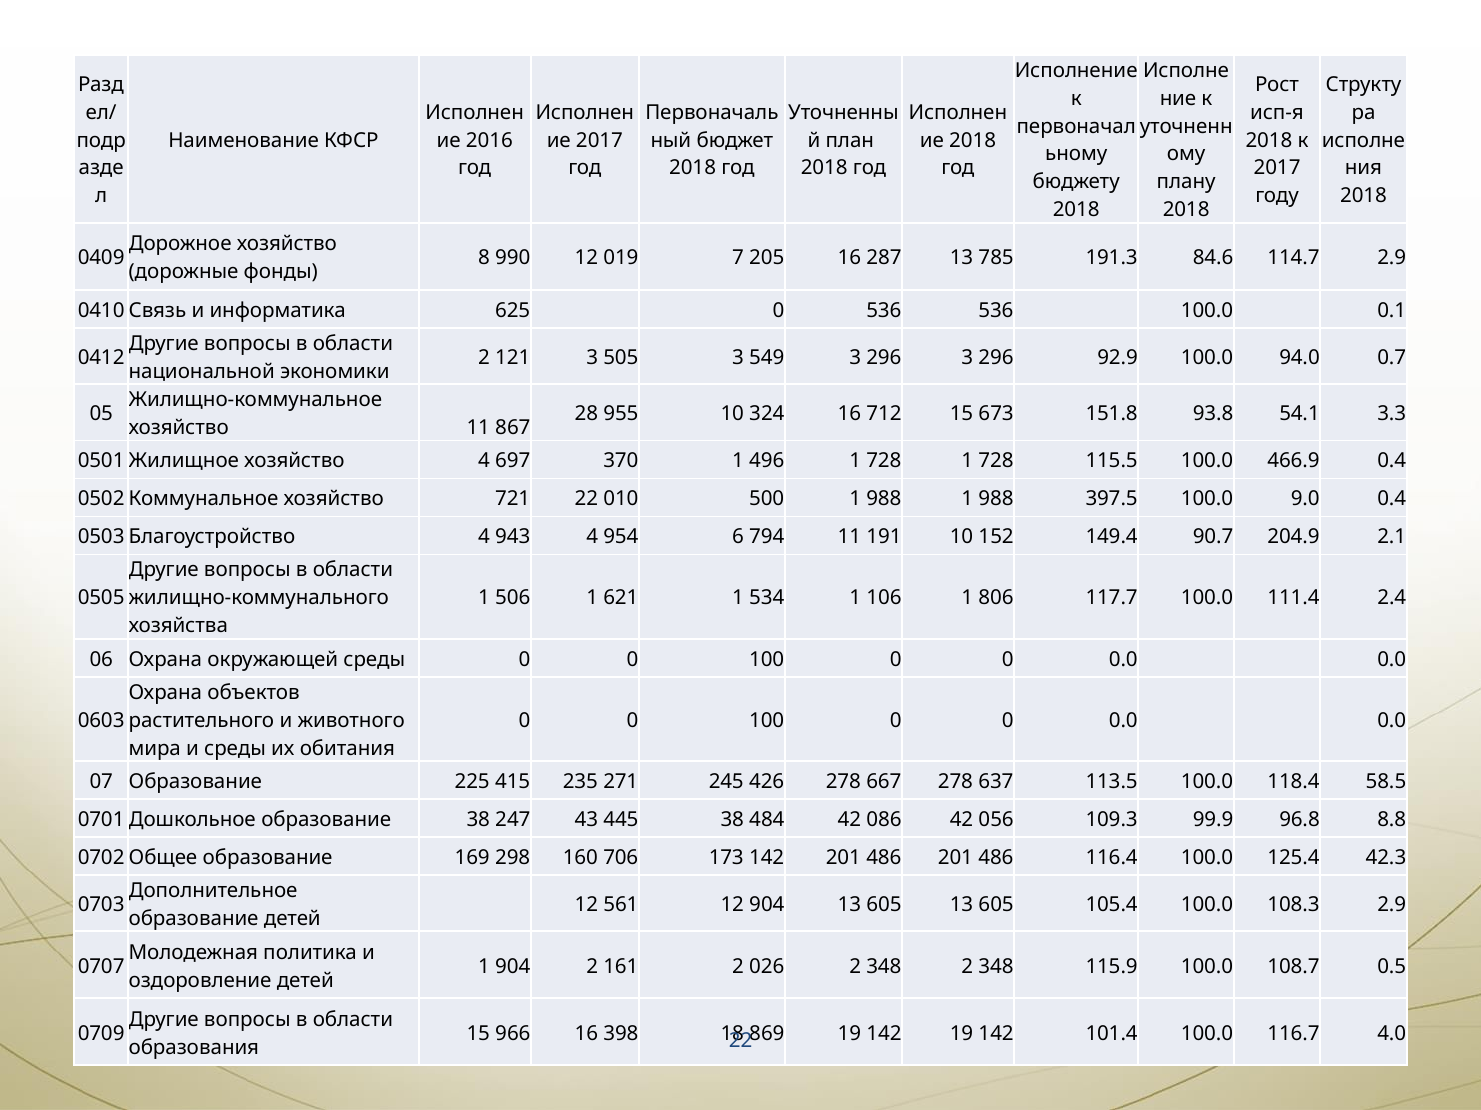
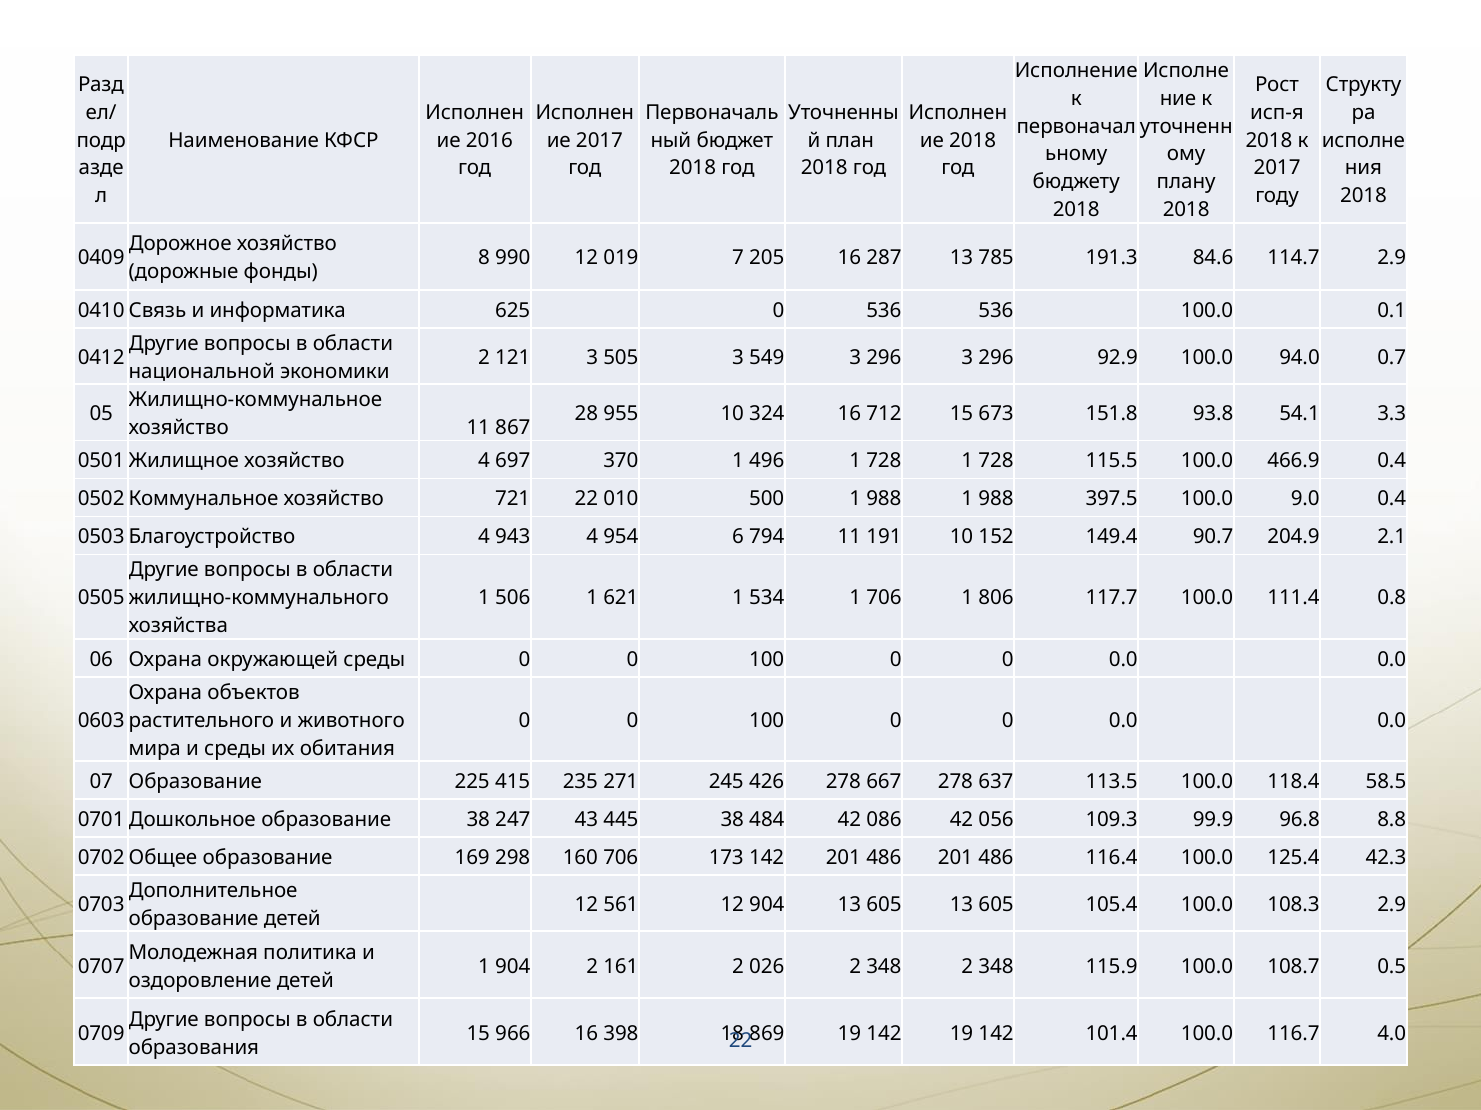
1 106: 106 -> 706 (884, 598)
2.4: 2.4 -> 0.8 (1392, 598)
